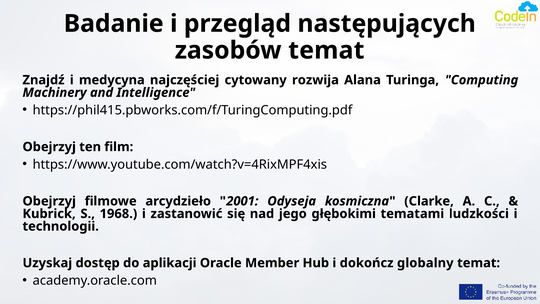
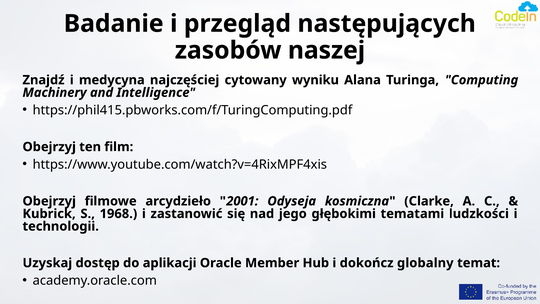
zasobów temat: temat -> naszej (327, 50)
rozwija: rozwija -> wyniku (315, 80)
